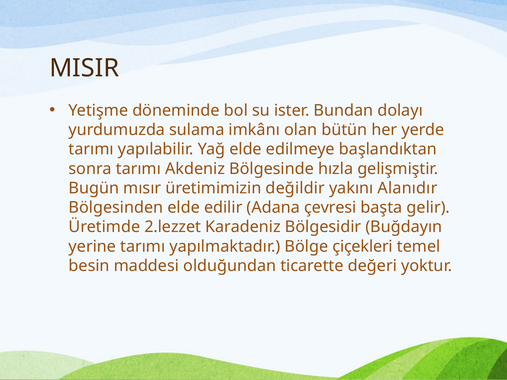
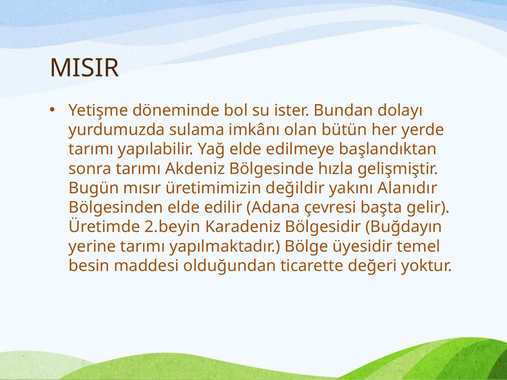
2.lezzet: 2.lezzet -> 2.beyin (173, 227)
çiçekleri: çiçekleri -> üyesidir (363, 247)
